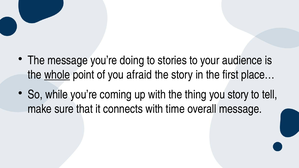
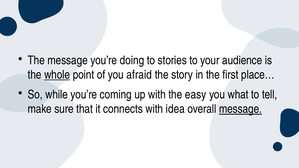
thing: thing -> easy (196, 95)
you story: story -> what (238, 95)
time: time -> idea (175, 109)
message underline: none -> present (240, 109)
